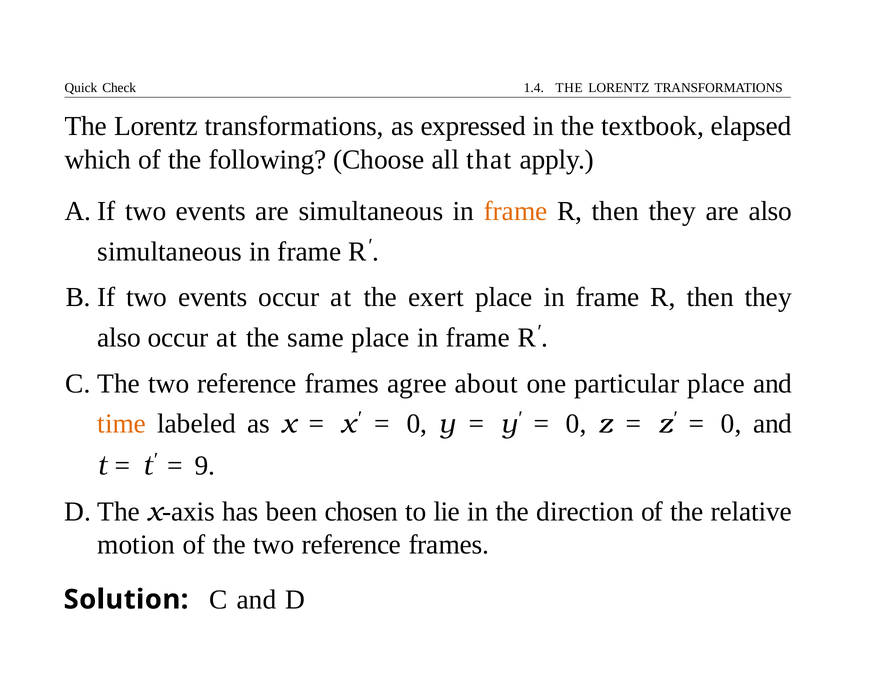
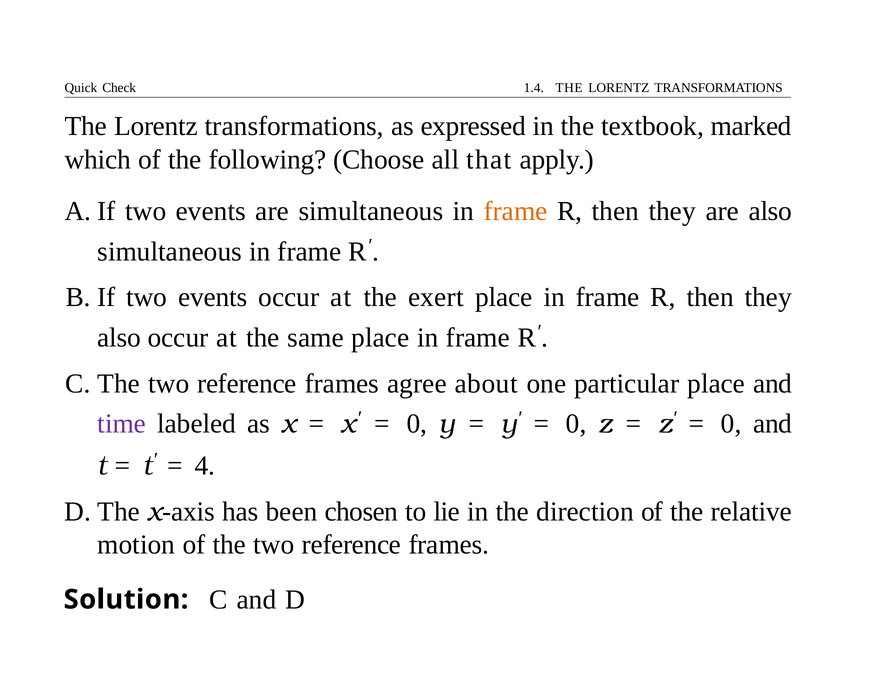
elapsed: elapsed -> marked (751, 126)
time colour: orange -> purple (122, 424)
9: 9 -> 4 (205, 466)
